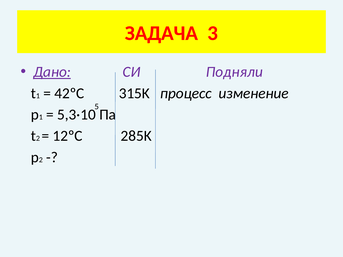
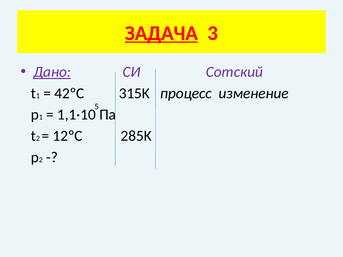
ЗАДАЧА underline: none -> present (162, 33)
Подняли: Подняли -> Сотский (234, 72)
5,3·10: 5,3·10 -> 1,1·10 (76, 115)
